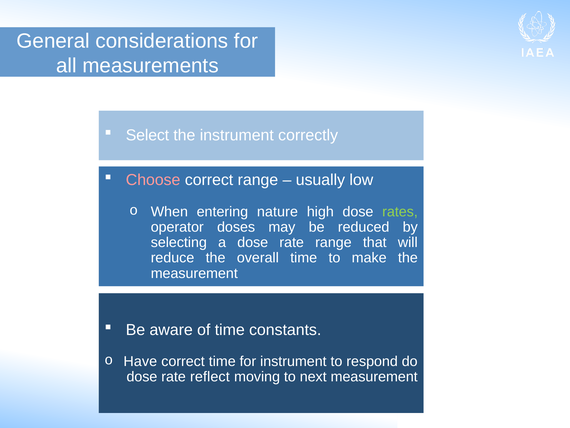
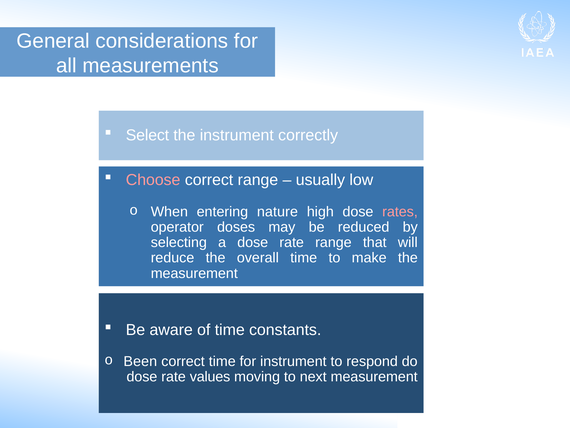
rates colour: light green -> pink (400, 211)
Have: Have -> Been (140, 361)
reflect: reflect -> values (210, 377)
